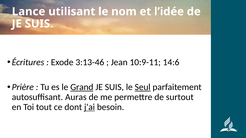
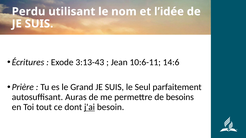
Lance: Lance -> Perdu (29, 12)
3:13-46: 3:13-46 -> 3:13-43 (90, 62)
10:9-11: 10:9-11 -> 10:6-11 (145, 62)
Grand underline: present -> none (82, 87)
Seul underline: present -> none (143, 87)
surtout: surtout -> besoins (180, 97)
